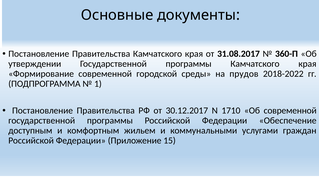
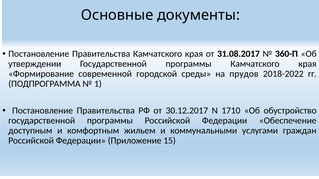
Об современной: современной -> обустройство (290, 111)
